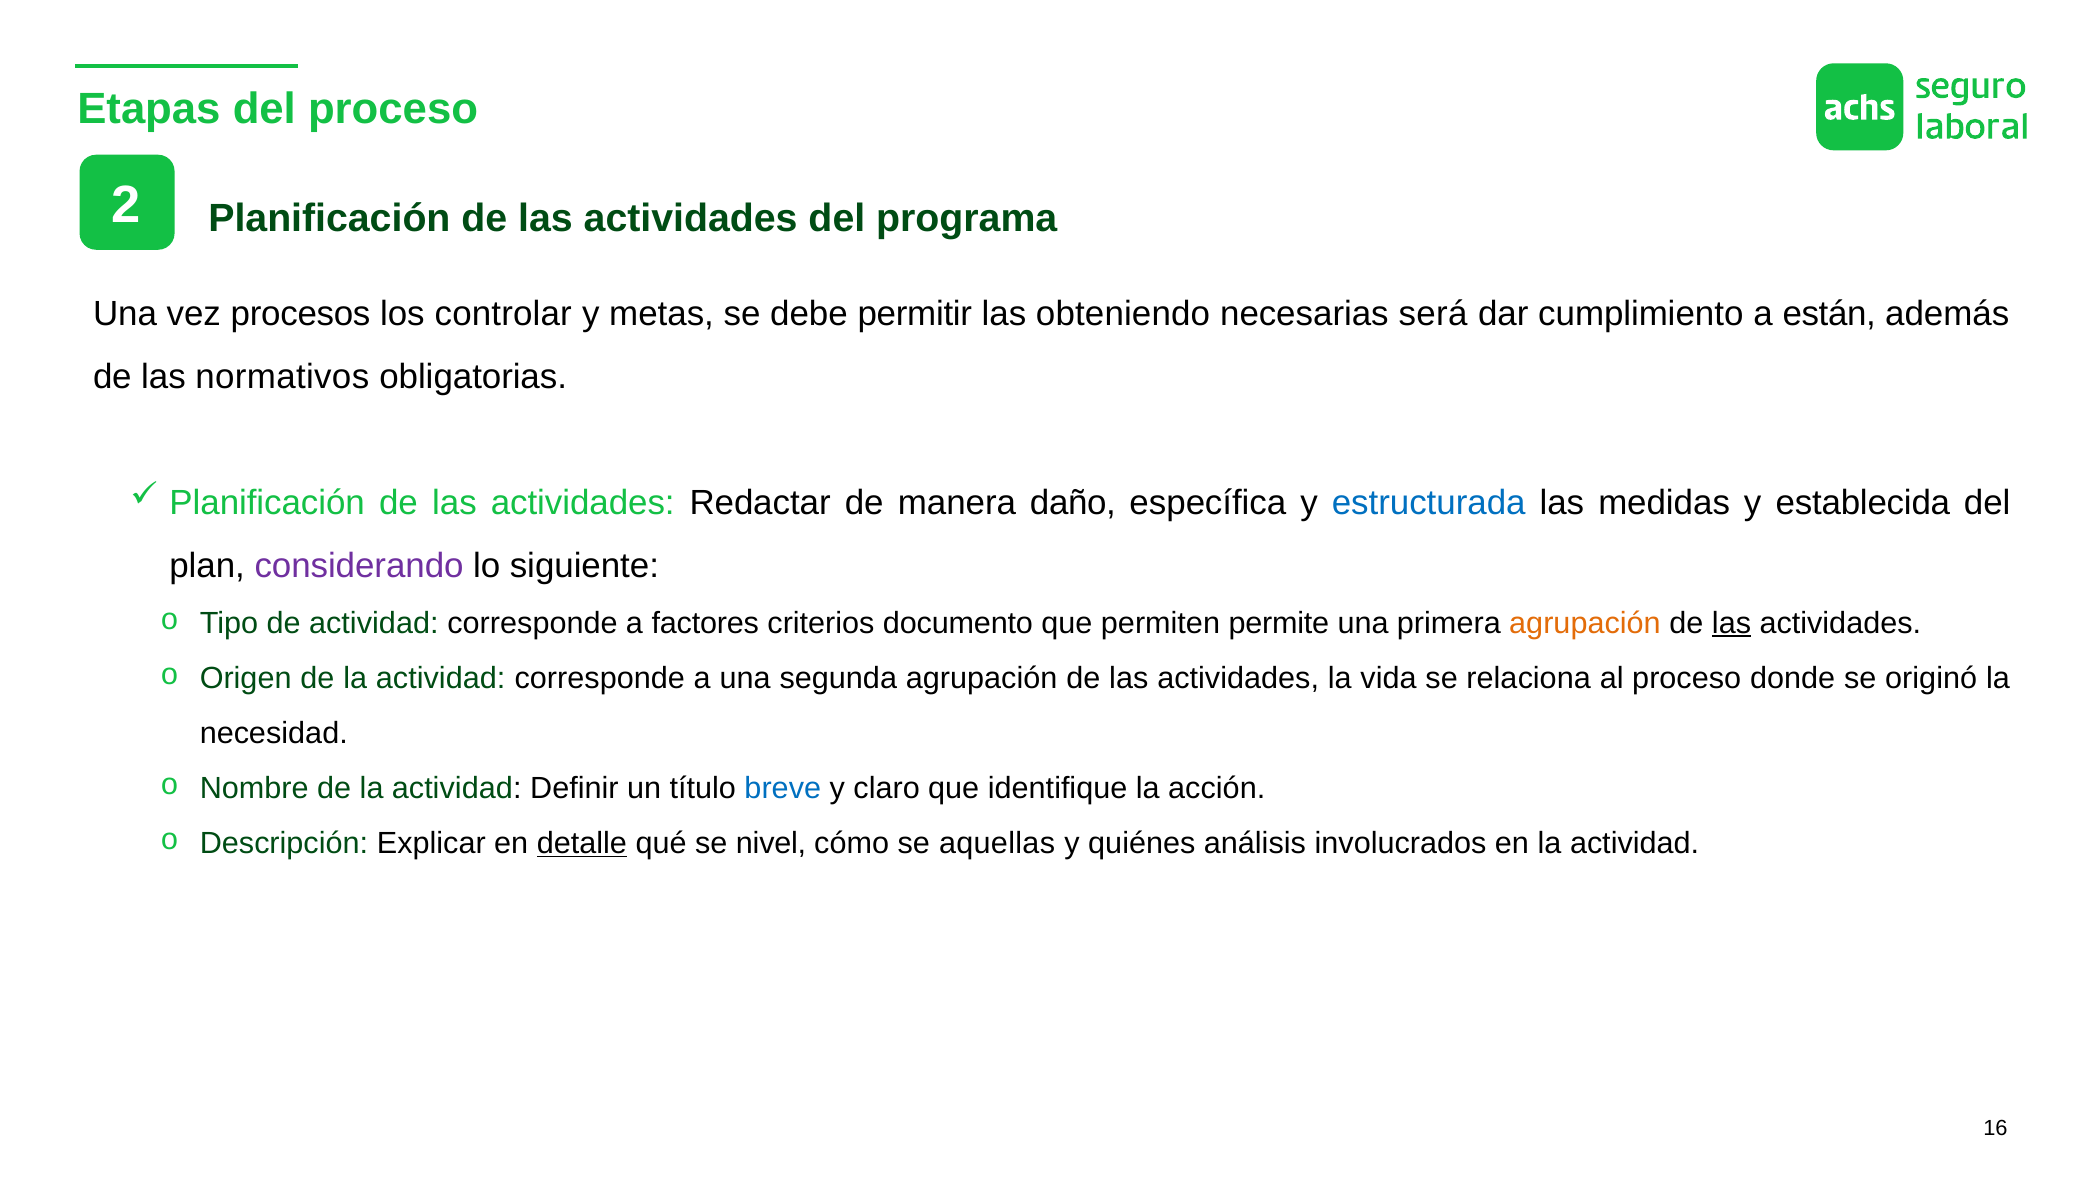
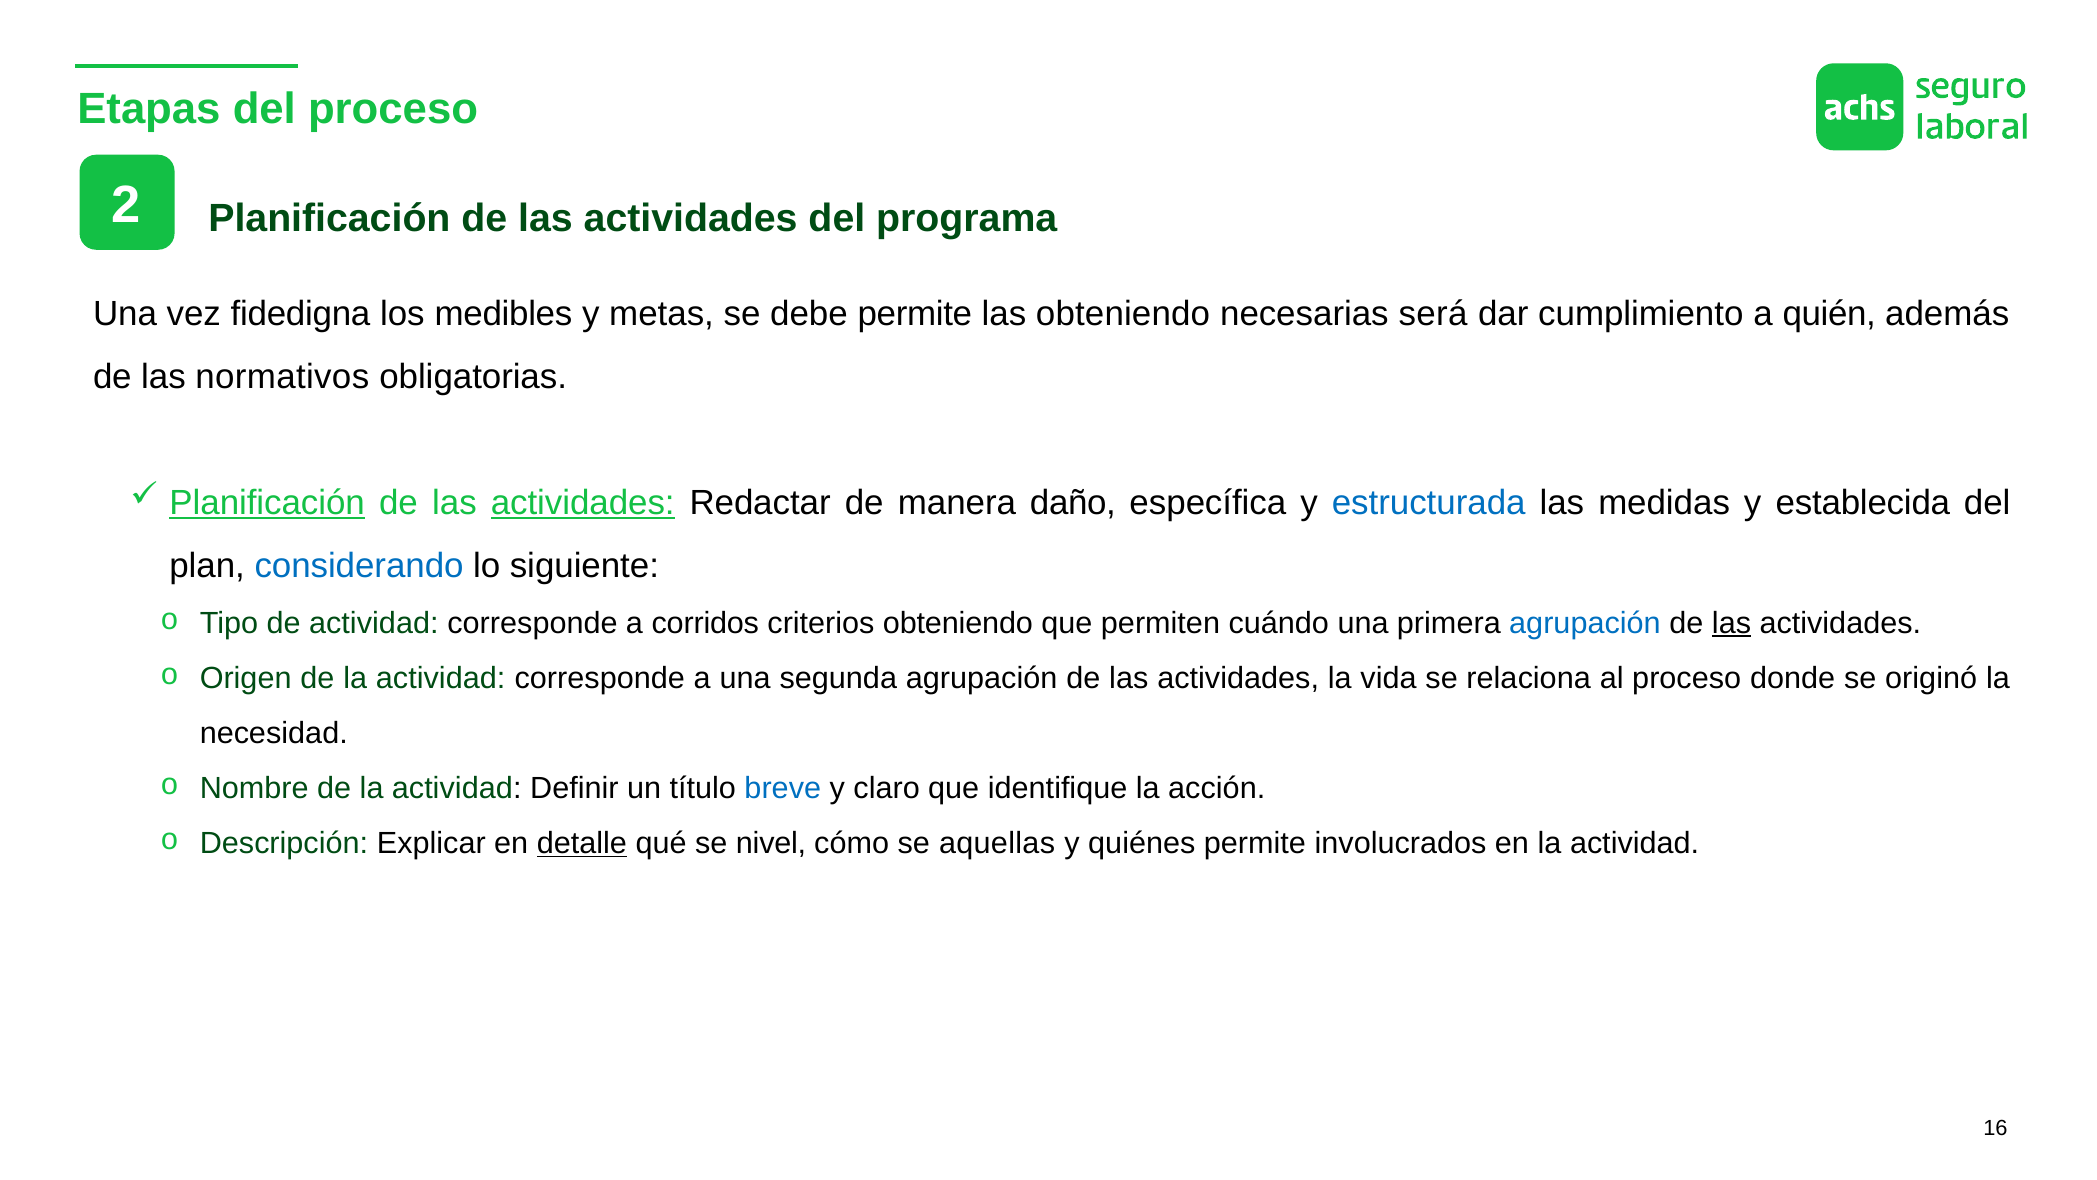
procesos: procesos -> fidedigna (301, 314)
controlar: controlar -> medibles (503, 314)
debe permitir: permitir -> permite (915, 314)
están: están -> quién (1829, 314)
Planificación underline: none -> present (267, 503)
actividades underline: none -> present (583, 503)
considerando colour: purple -> blue (359, 565)
factores: factores -> corridos (705, 623)
criterios documento: documento -> obteniendo (958, 623)
permite: permite -> cuándo (1279, 623)
agrupación colour: orange -> blue (1585, 623)
quiénes análisis: análisis -> permite (1255, 843)
